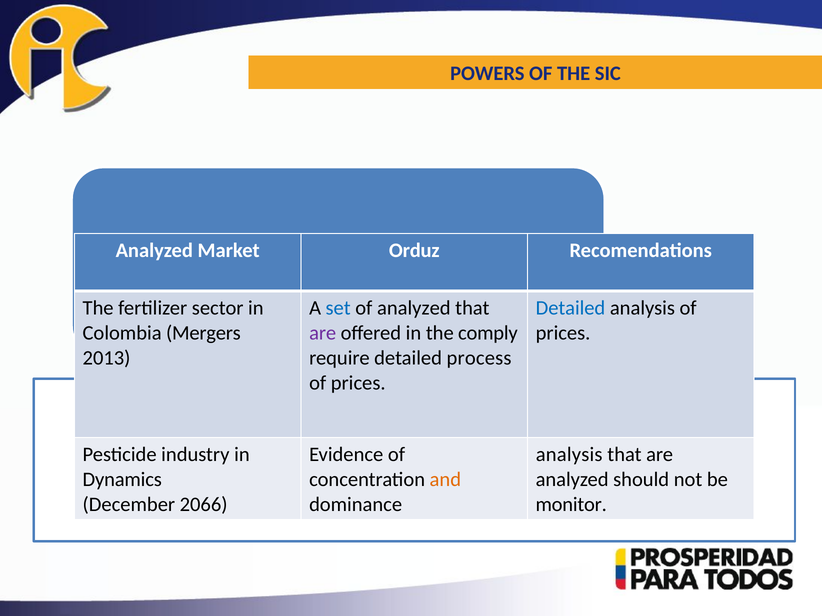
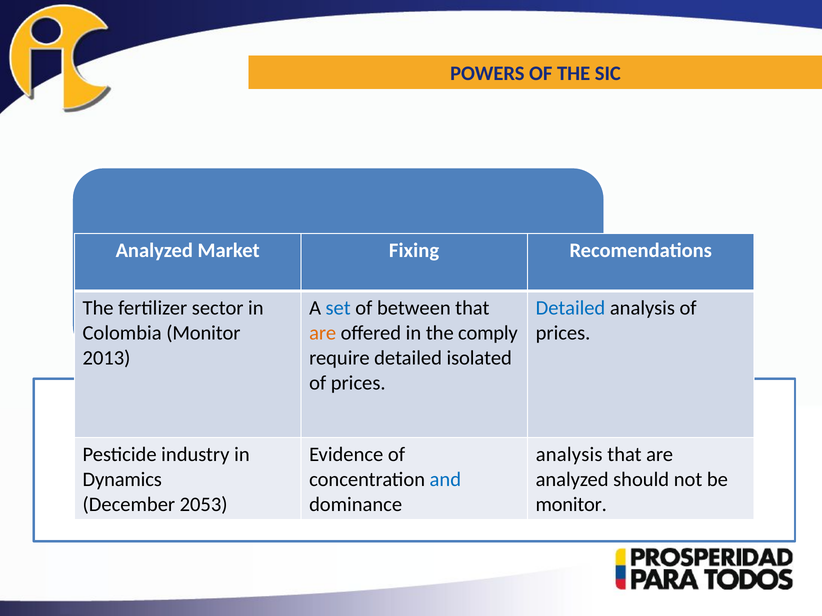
Orduz: Orduz -> Fixing (414, 251)
of analyzed: analyzed -> between (414, 308)
Colombia Mergers: Mergers -> Monitor (203, 333)
are colour: purple -> orange (323, 333)
process: process -> isolated (479, 358)
and colour: orange -> blue (445, 480)
2066: 2066 -> 2053 (204, 505)
